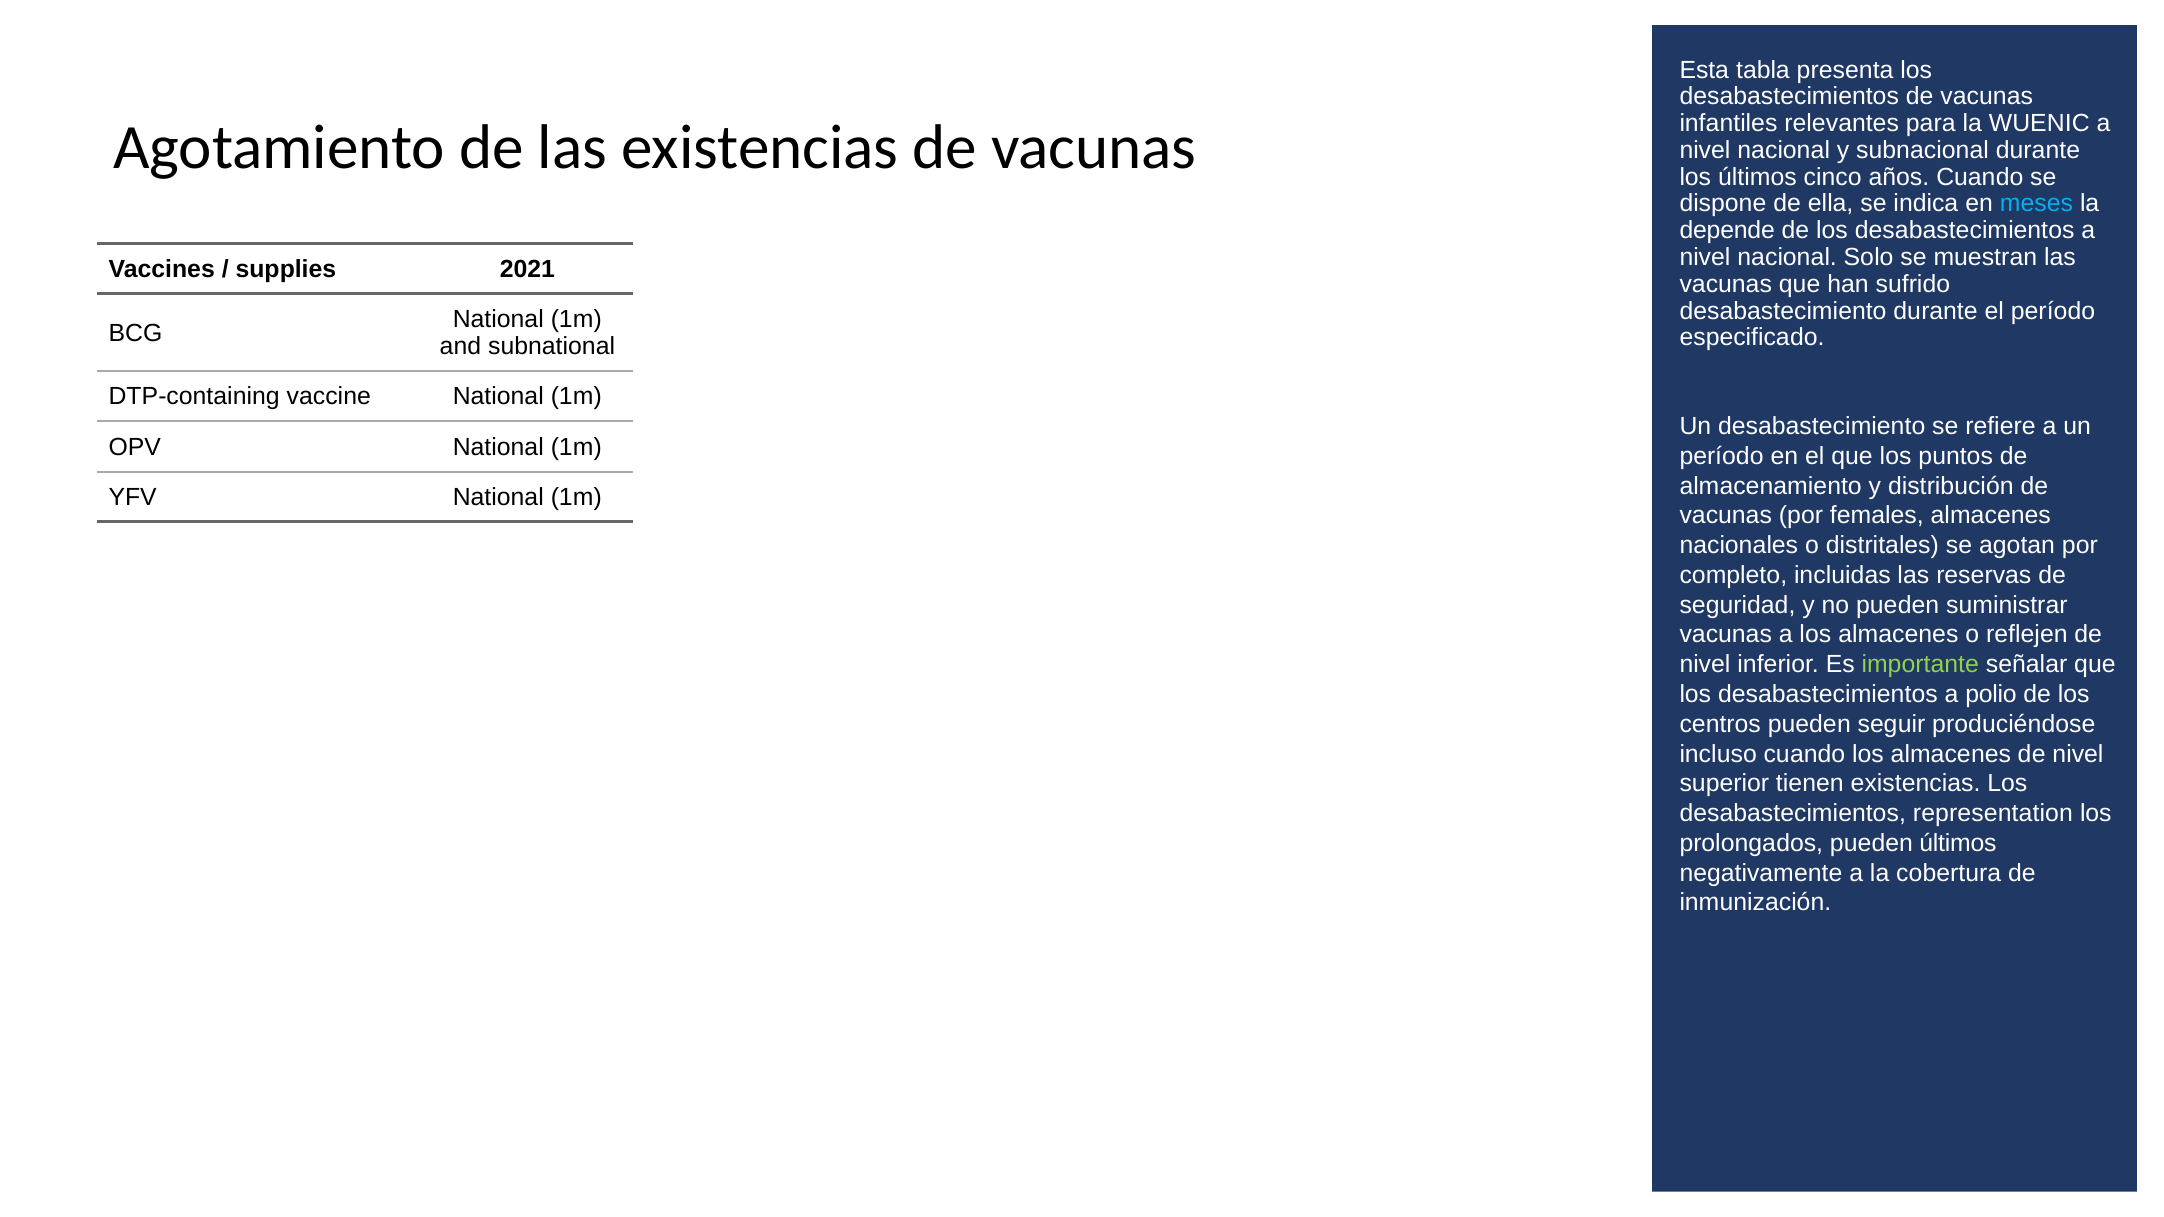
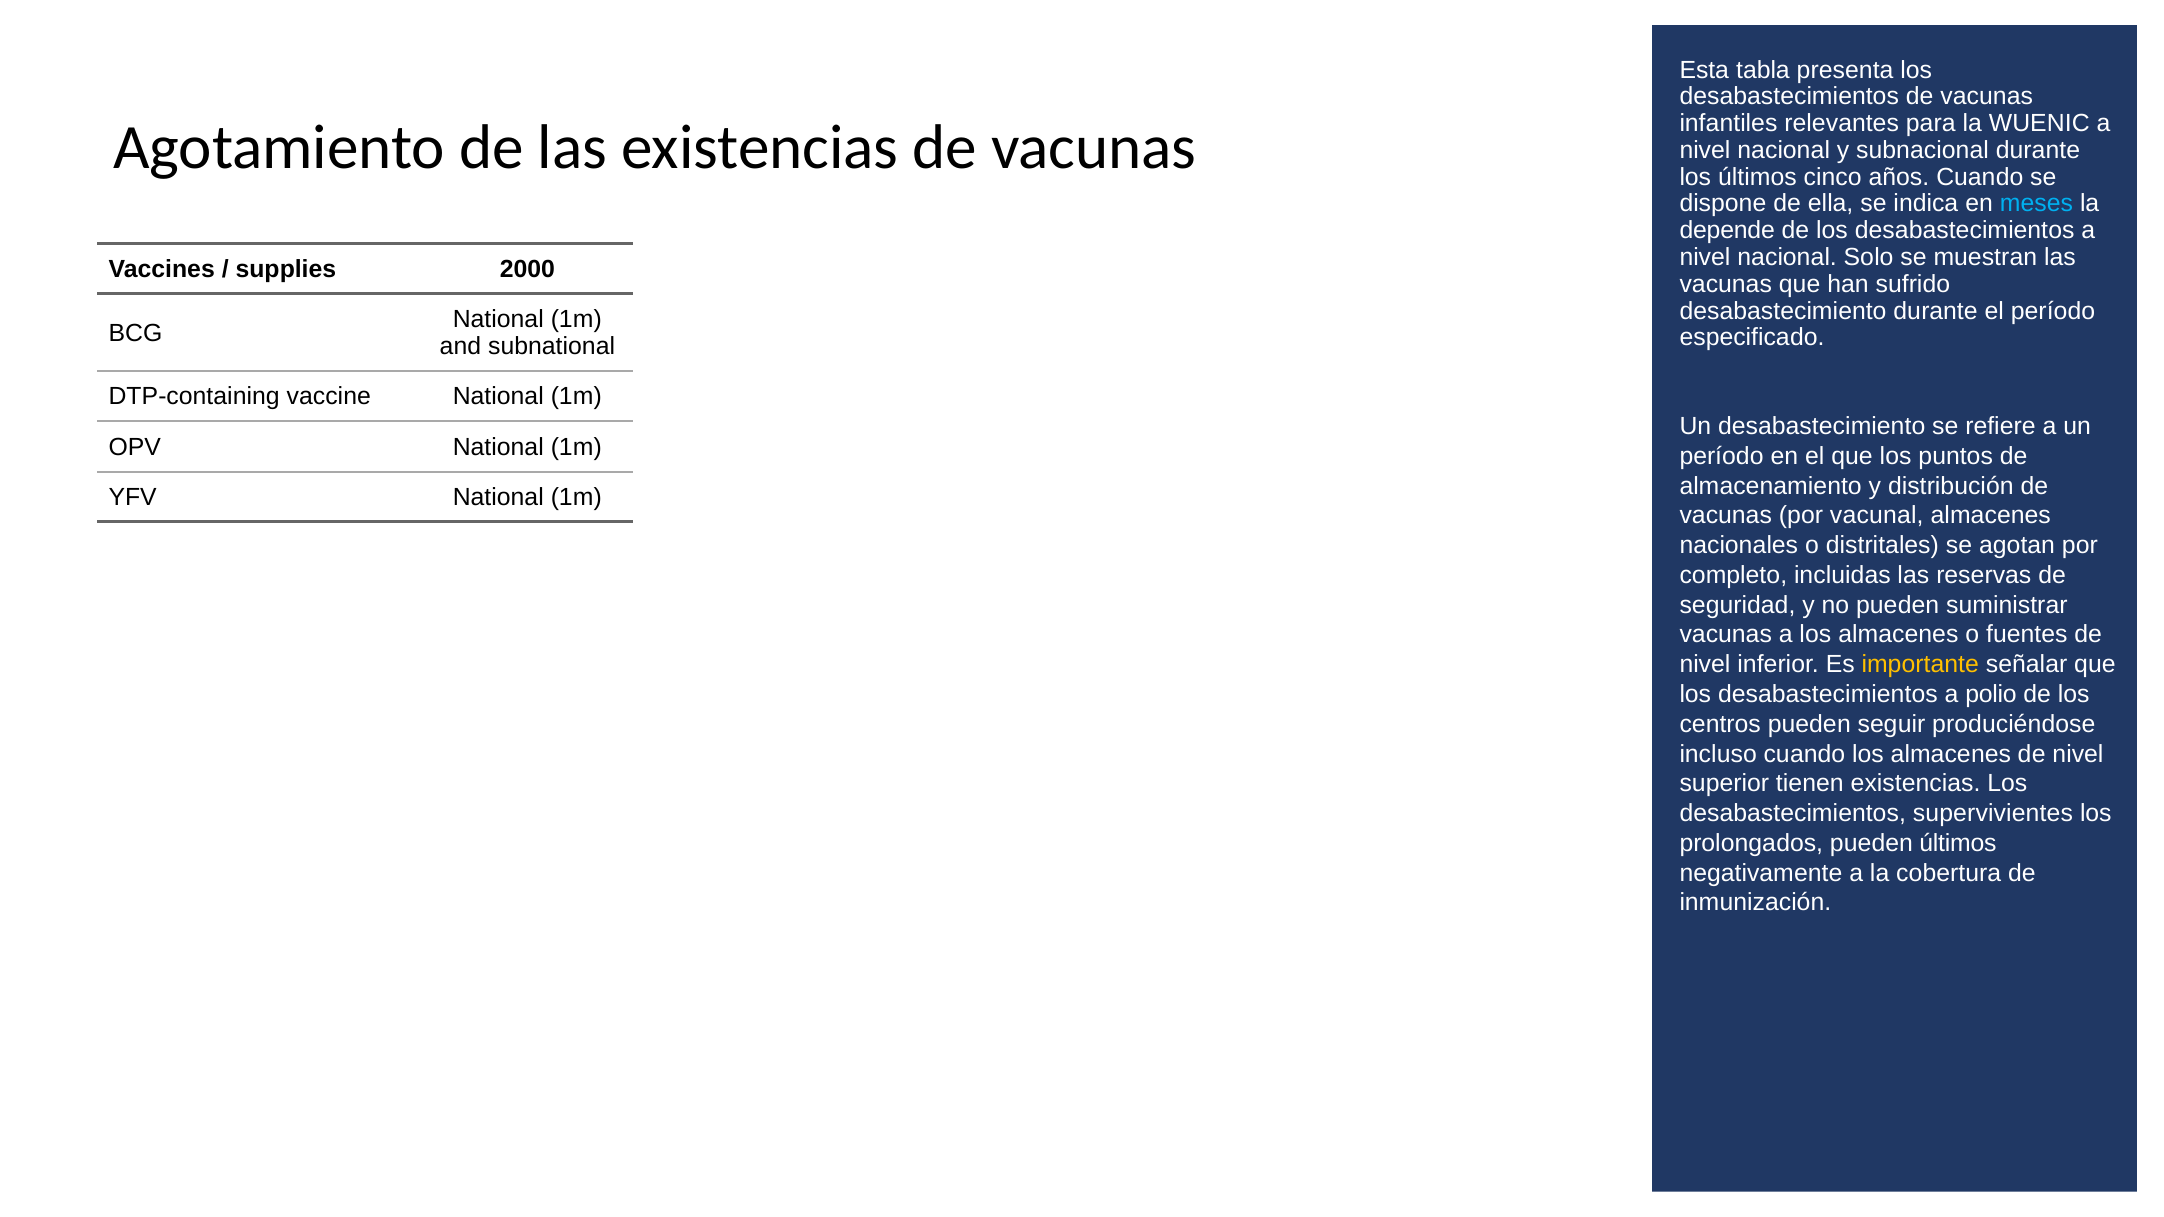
2021: 2021 -> 2000 (527, 269)
females: females -> vacunal (1877, 516)
reflejen: reflejen -> fuentes (2027, 635)
importante colour: light green -> yellow (1920, 665)
representation: representation -> supervivientes (1993, 814)
